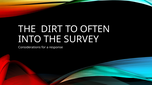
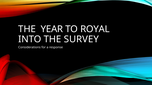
DIRT: DIRT -> YEAR (52, 29)
OFTEN: OFTEN -> ROYAL (95, 29)
